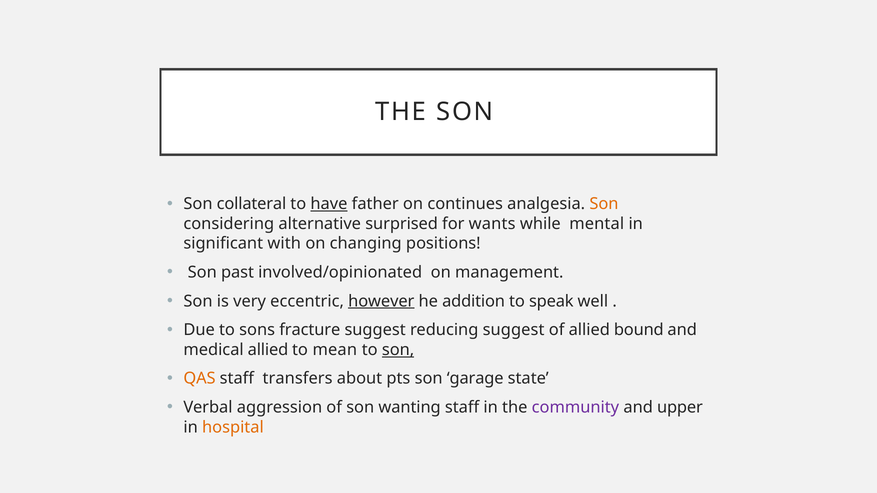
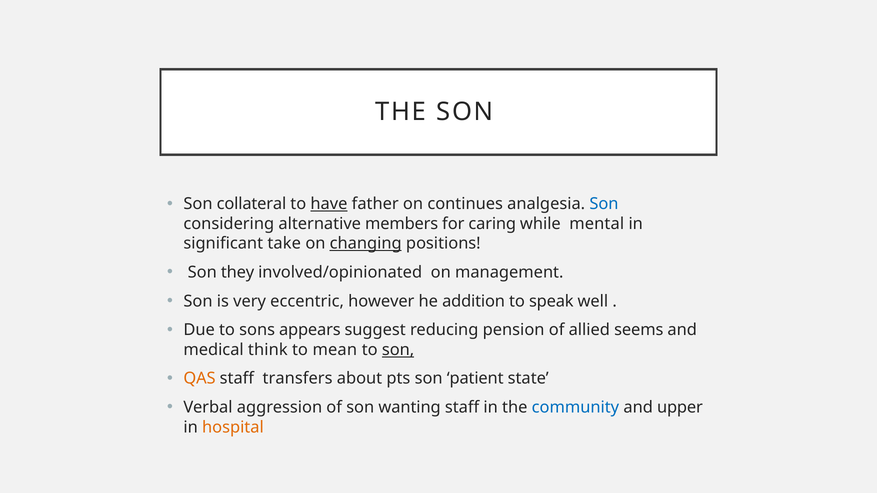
Son colour: orange -> blue (604, 204)
surprised: surprised -> members (402, 224)
wants: wants -> caring (492, 224)
with: with -> take (284, 244)
changing underline: none -> present (366, 244)
past: past -> they (238, 272)
however underline: present -> none (381, 301)
fracture: fracture -> appears (310, 330)
reducing suggest: suggest -> pension (514, 330)
bound: bound -> seems (639, 330)
medical allied: allied -> think (268, 350)
garage: garage -> patient (475, 379)
community colour: purple -> blue (575, 408)
